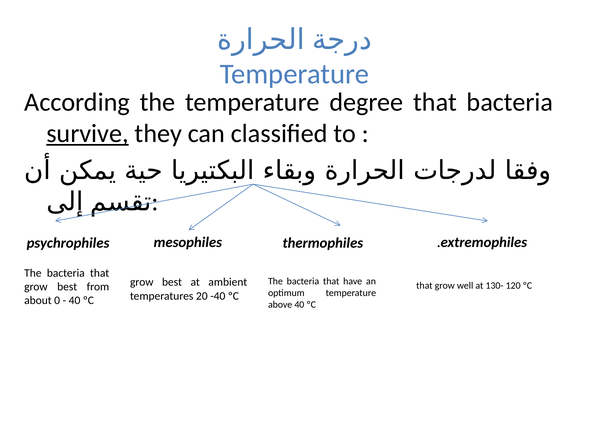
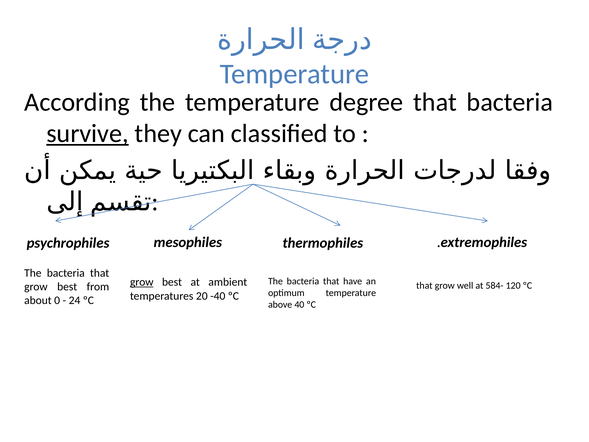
grow underline: none -> present (142, 282)
130-: 130- -> 584- (494, 286)
40: 40 -> 24 (75, 300)
